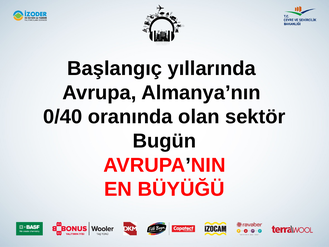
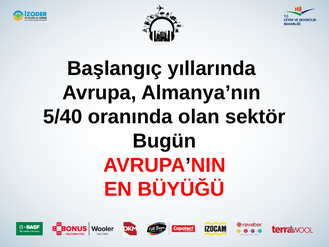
0/40: 0/40 -> 5/40 (63, 117)
